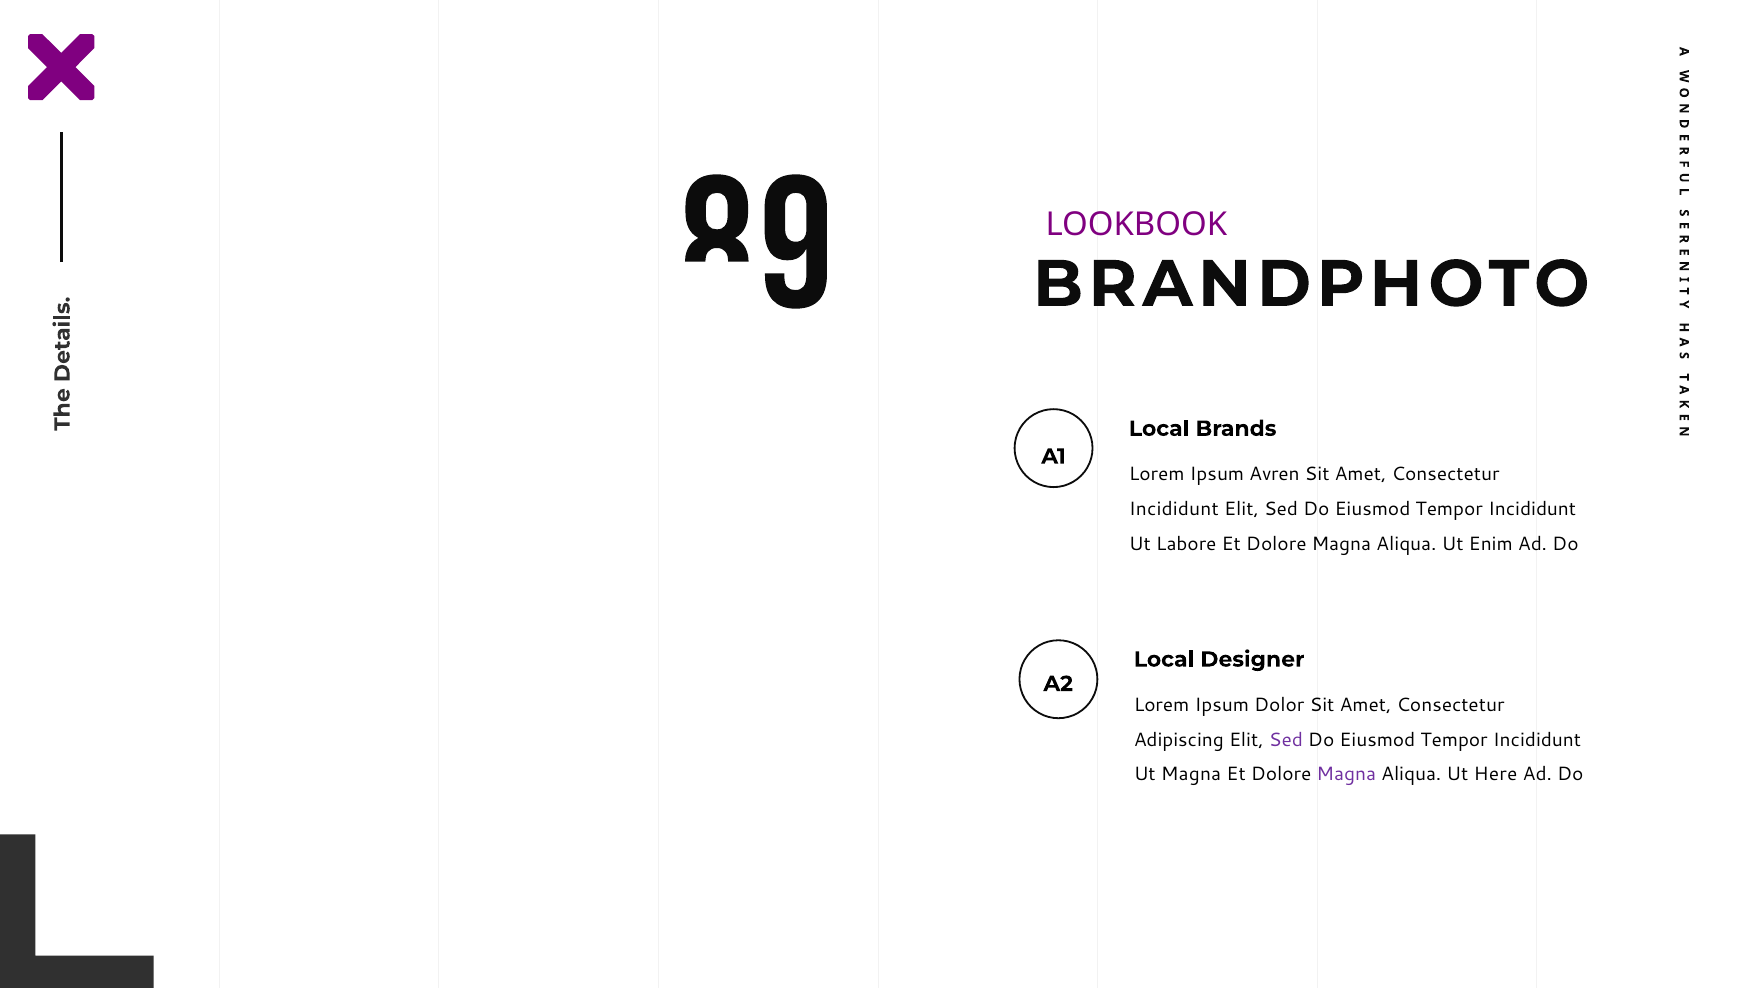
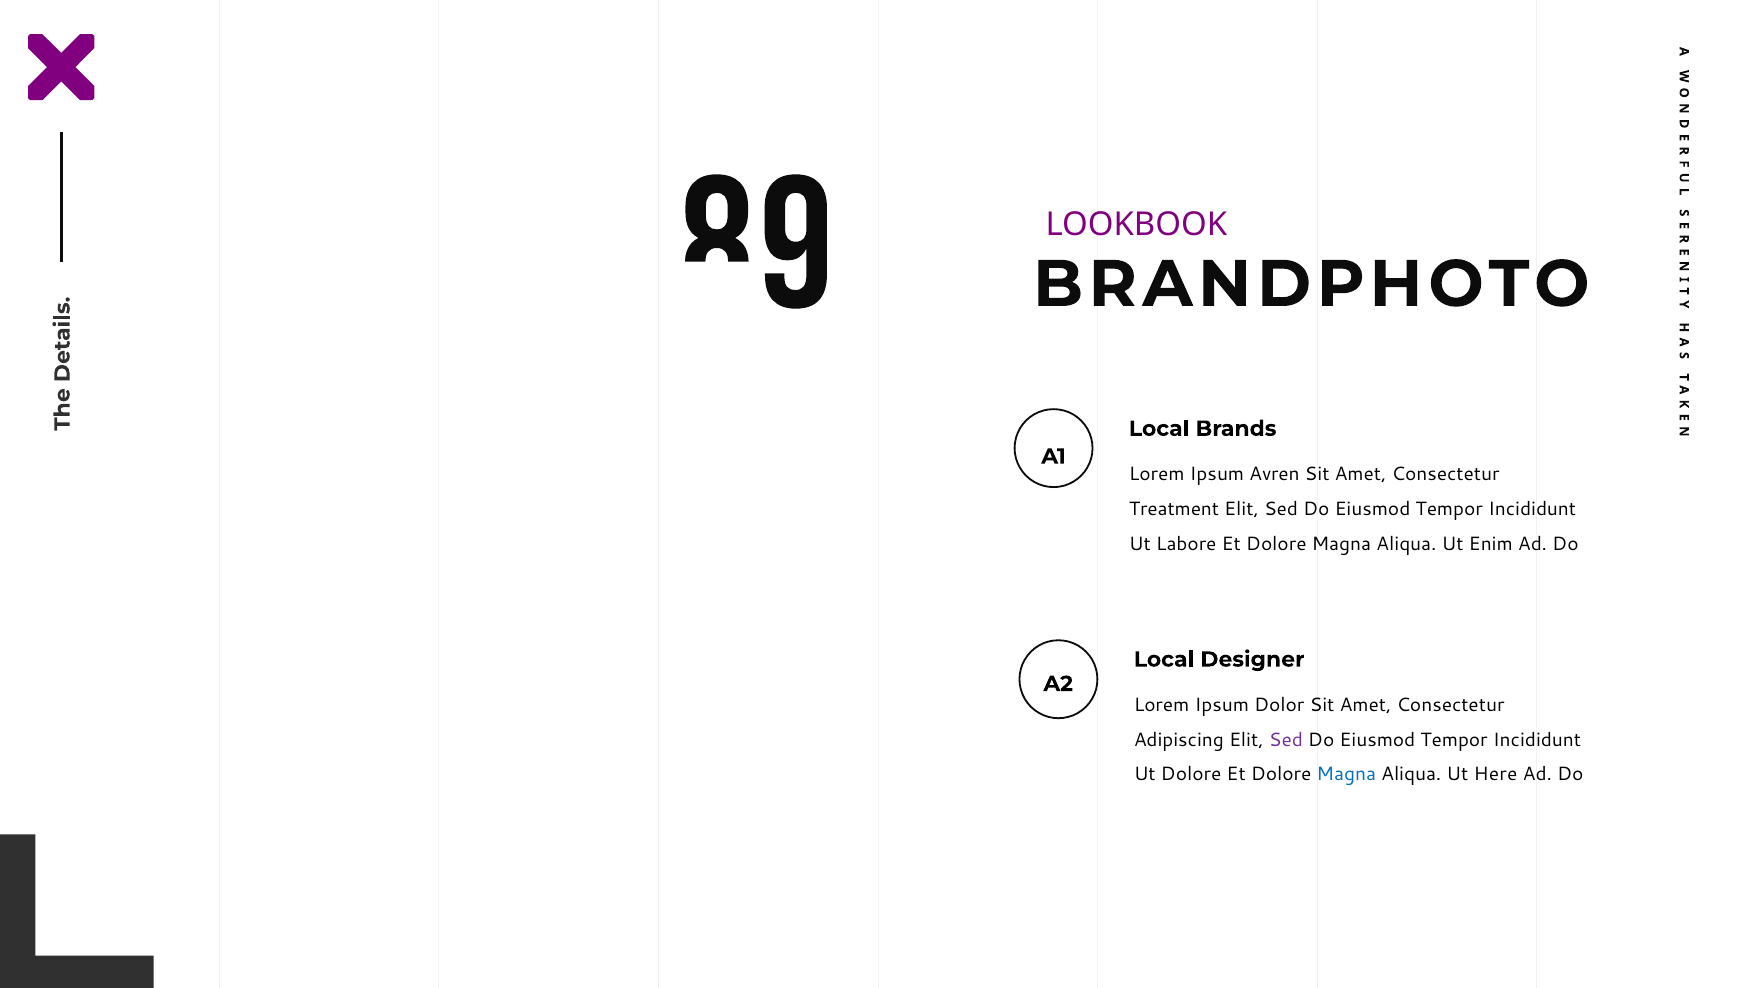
Incididunt: Incididunt -> Treatment (1174, 509)
Ut Magna: Magna -> Dolore (1191, 774)
Magna colour: purple -> blue (1346, 774)
